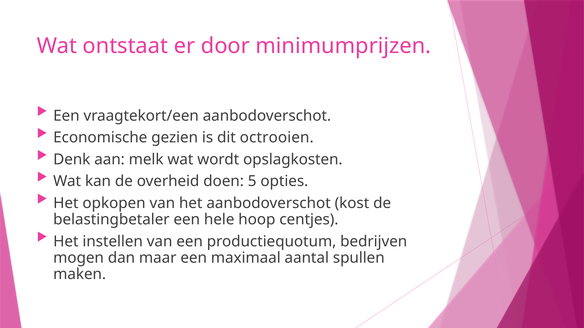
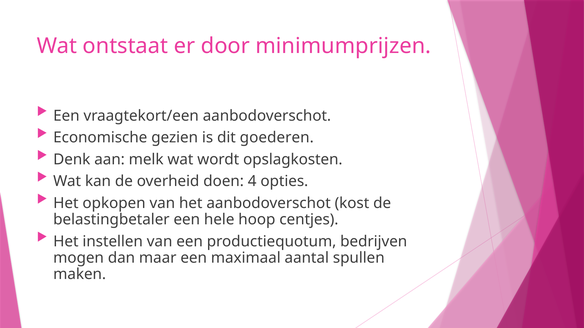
octrooien: octrooien -> goederen (277, 138)
5: 5 -> 4 (252, 182)
